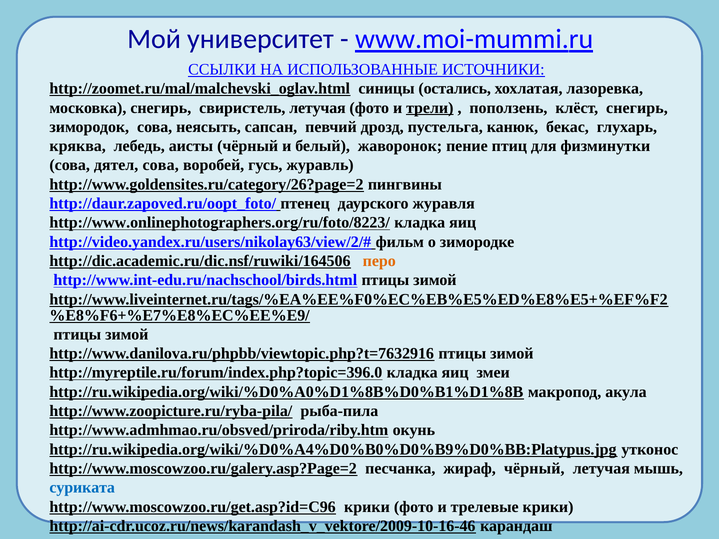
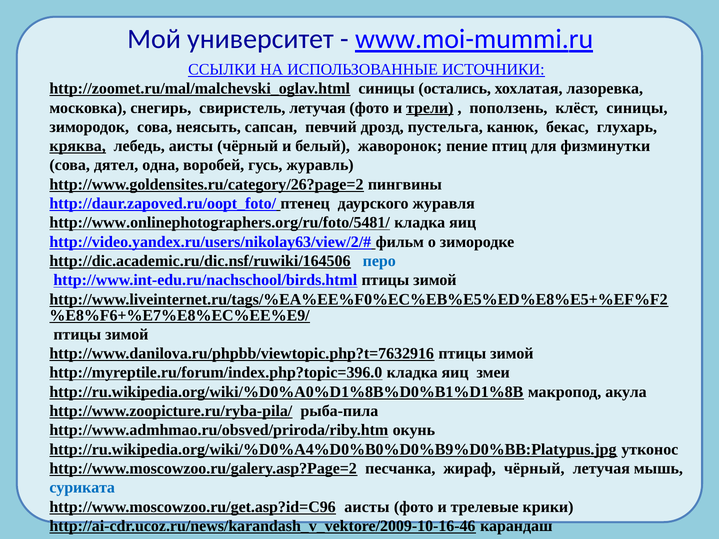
клёст снегирь: снегирь -> синицы (637, 108)
кряква underline: none -> present (78, 146)
дятел сова: сова -> одна (161, 165)
http://www.onlinephotographers.org/ru/foto/8223/: http://www.onlinephotographers.org/ru/foto/8223/ -> http://www.onlinephotographers.org/ru/foto/5481/ (220, 223)
перо colour: orange -> blue (379, 261)
http://www.moscowzoo.ru/get.asp?id=C96 крики: крики -> аисты (367, 507)
